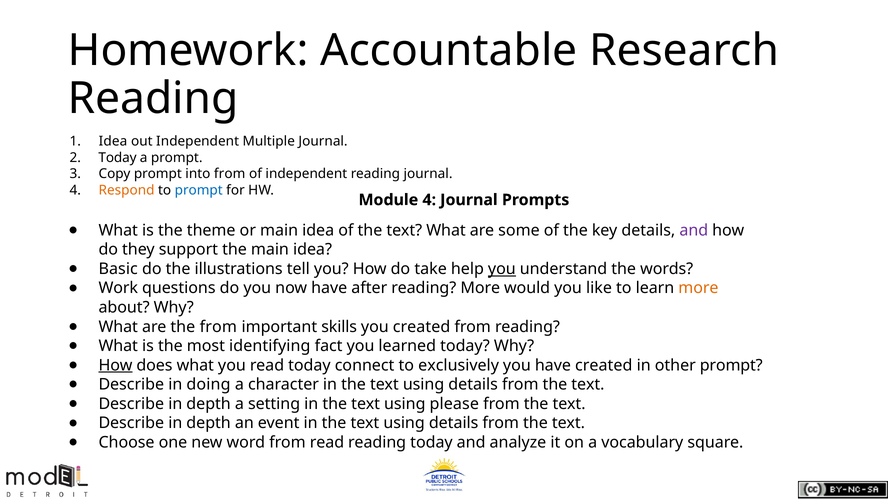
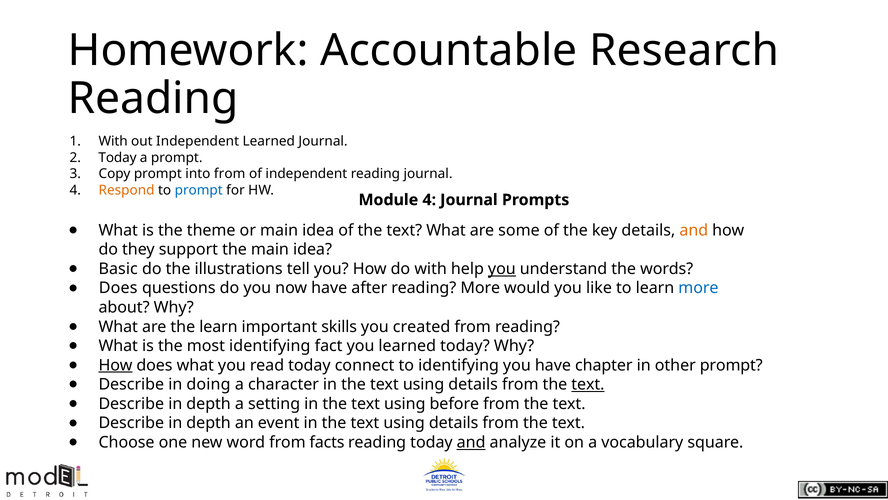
Idea: Idea -> With (113, 141)
Independent Multiple: Multiple -> Learned (269, 141)
and colour: purple -> orange (694, 230)
do take: take -> with (431, 269)
Work: Work -> Does (118, 288)
more colour: orange -> blue (698, 288)
the from: from -> learn (218, 326)
to exclusively: exclusively -> identifying (459, 365)
have created: created -> chapter (604, 365)
text underline: none -> present (588, 384)
please: please -> before (454, 403)
from read: read -> facts (327, 442)
and underline: none -> present (471, 442)
